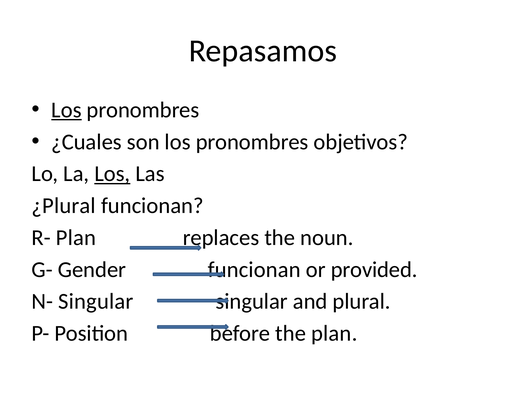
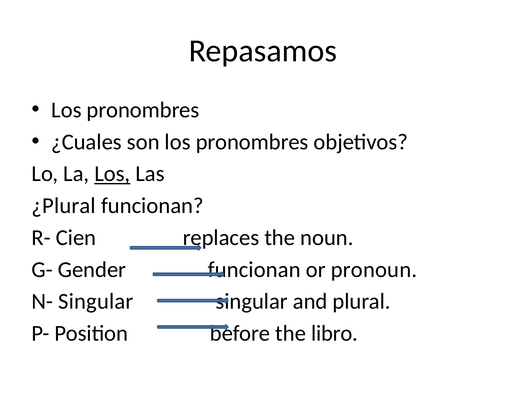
Los underline: present -> none (66, 110)
R- Plan: Plan -> Cien (76, 237)
provided: provided -> pronoun (374, 269)
the plan: plan -> libro (334, 333)
